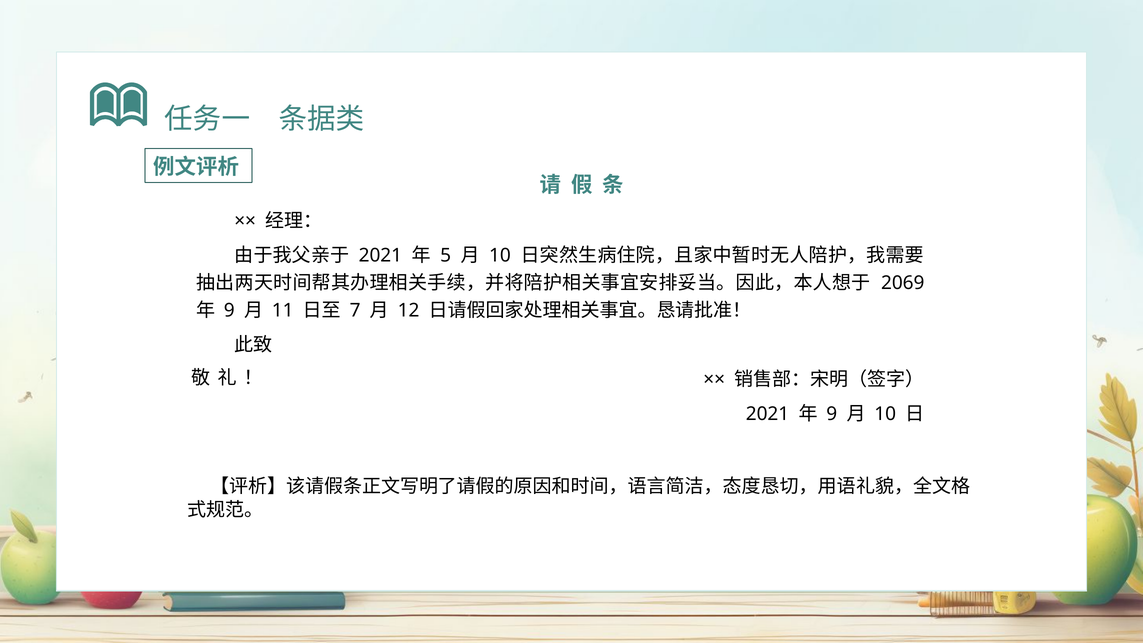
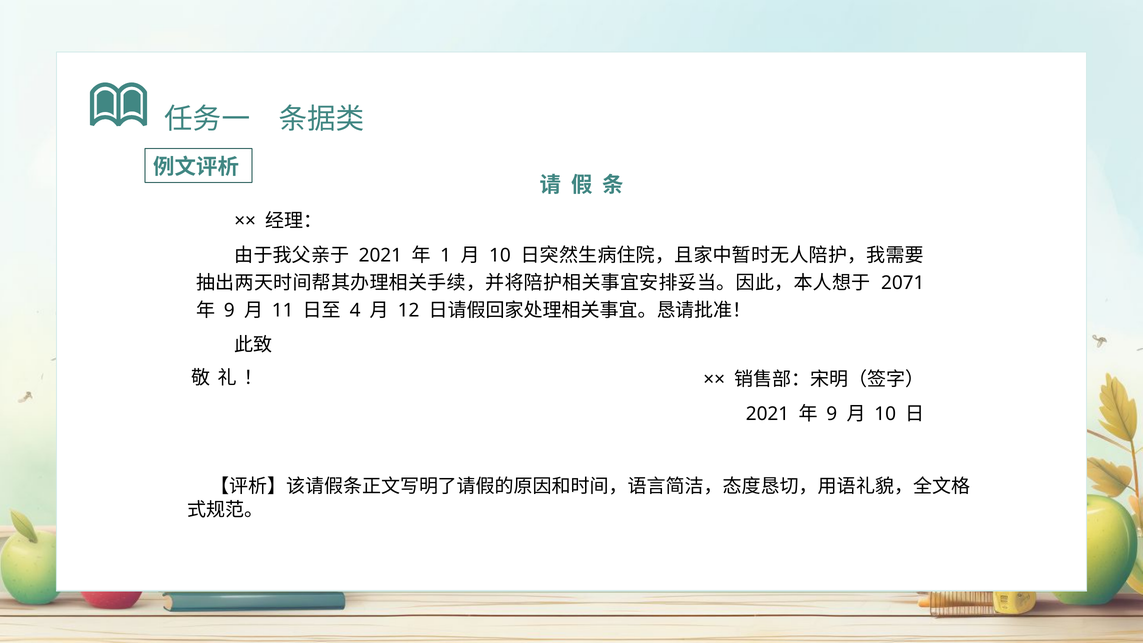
5: 5 -> 1 (446, 255)
2069: 2069 -> 2071 (903, 283)
7: 7 -> 4 (355, 310)
